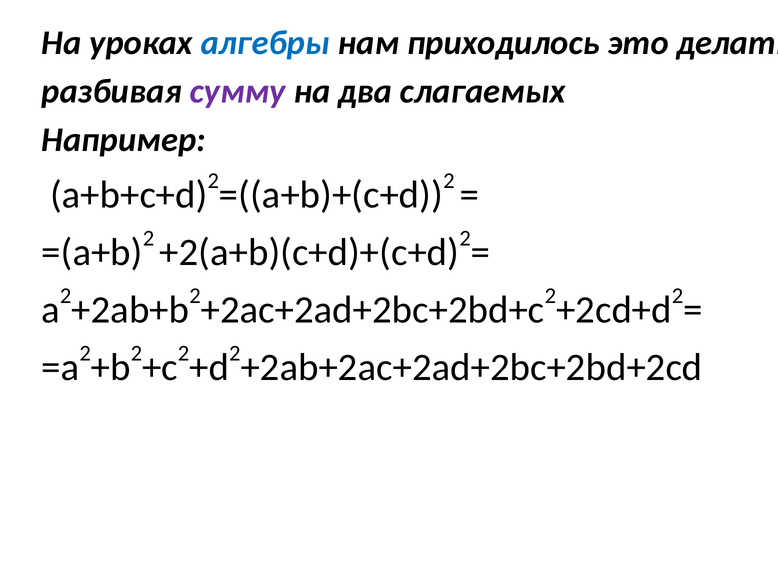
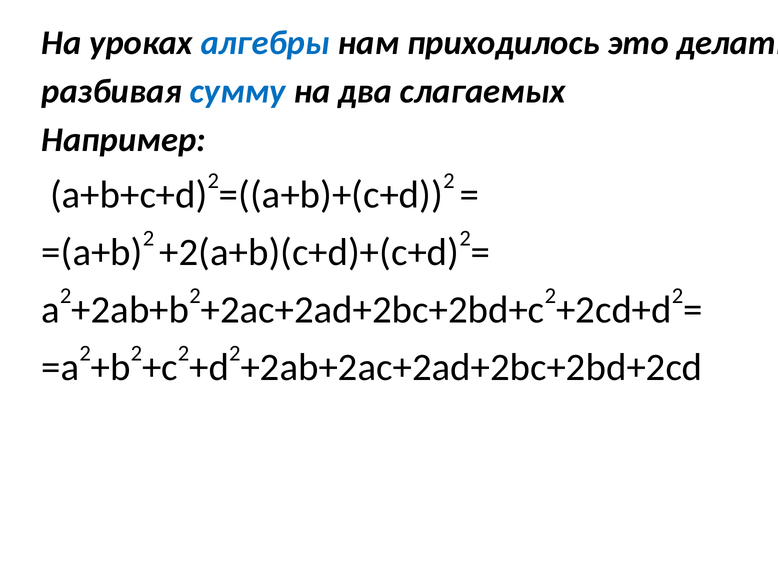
сумму colour: purple -> blue (238, 92)
